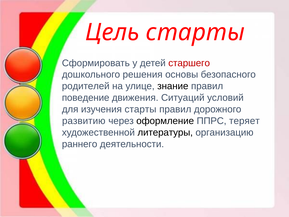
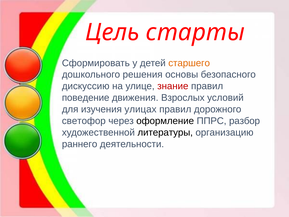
старшего colour: red -> orange (189, 63)
родителей: родителей -> дискуссию (86, 86)
знание colour: black -> red (173, 86)
Ситуаций: Ситуаций -> Взрослых (183, 98)
изучения старты: старты -> улицах (140, 109)
развитию: развитию -> светофор (84, 121)
теряет: теряет -> разбор (245, 121)
